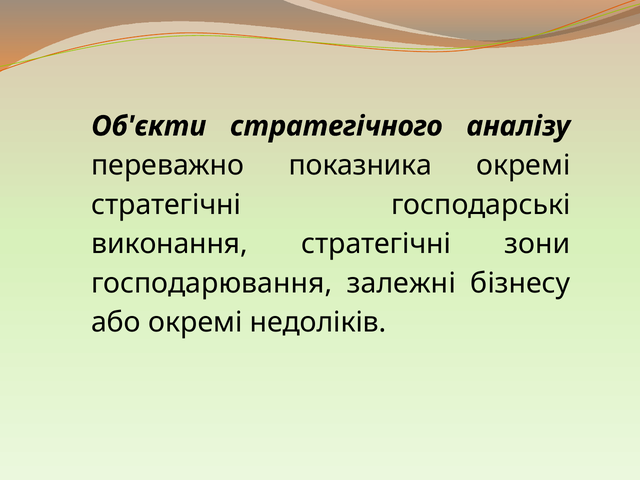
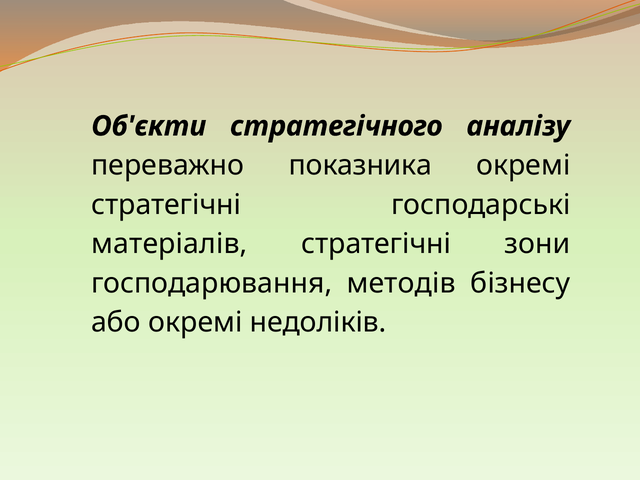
виконання: виконання -> матеріалів (169, 244)
залежні: залежні -> методів (401, 283)
